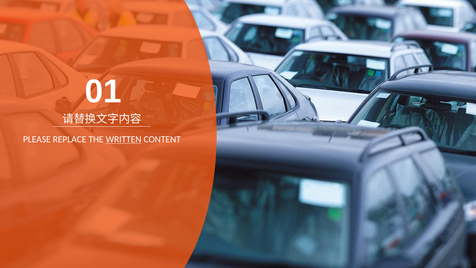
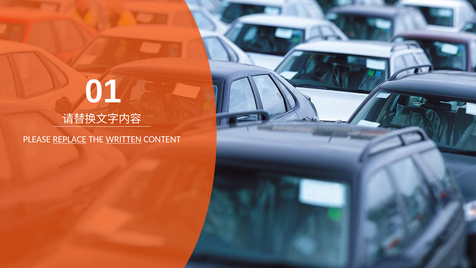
REPLACE underline: none -> present (70, 139)
